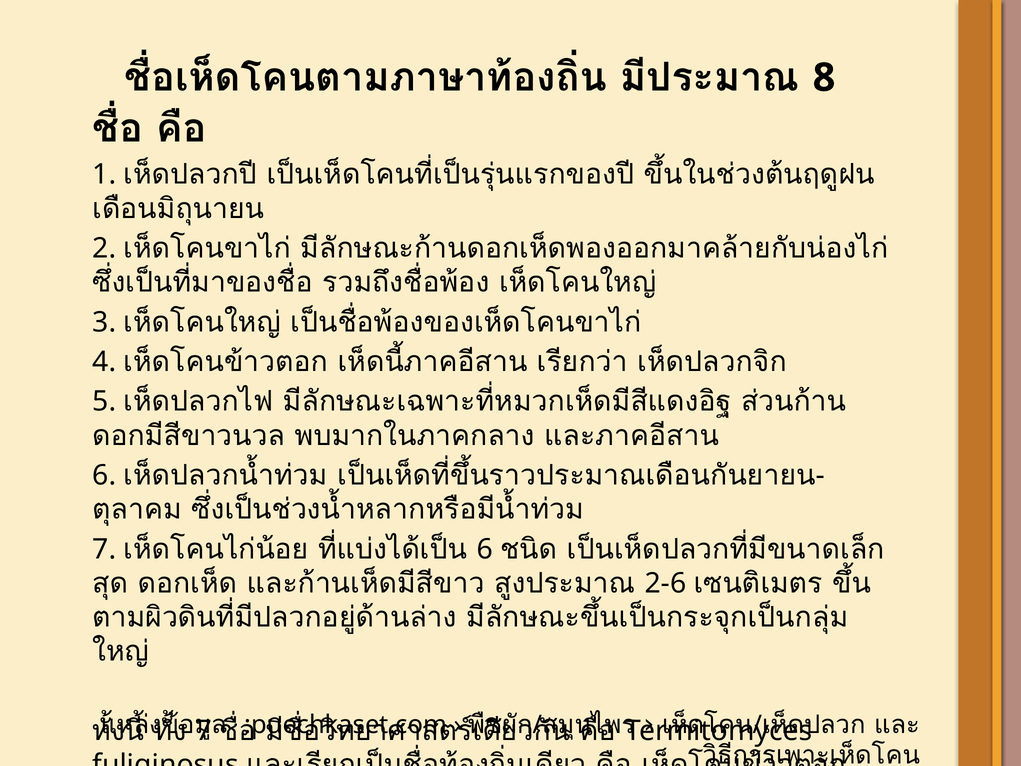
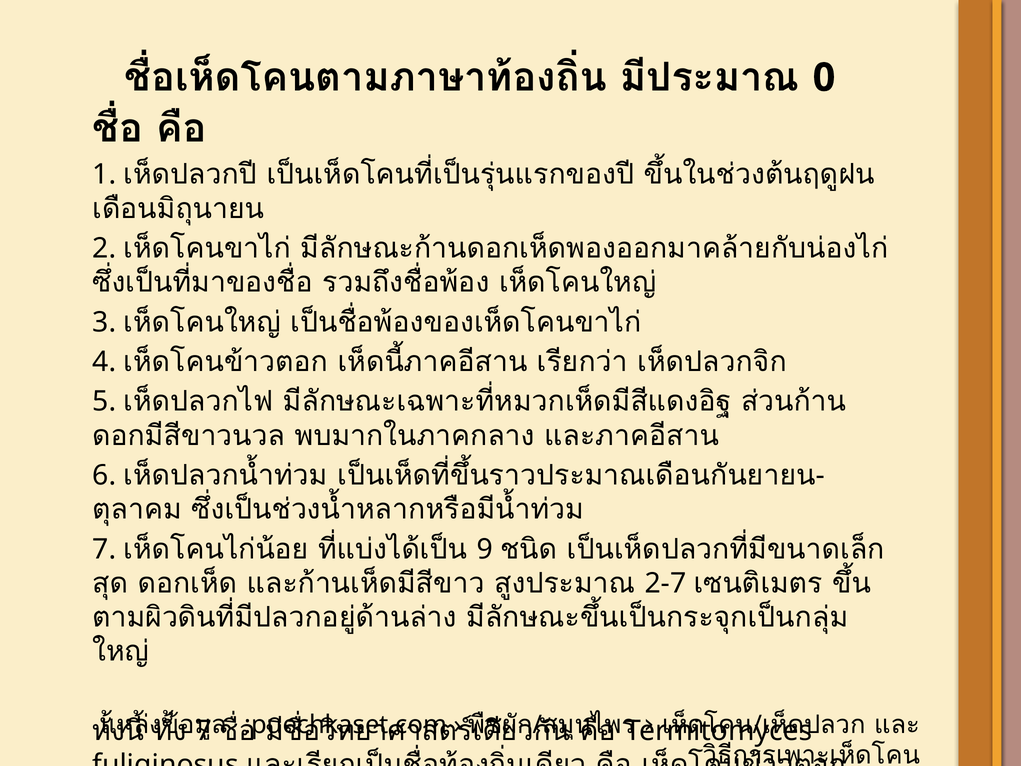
8: 8 -> 0 (824, 78)
6: 6 -> 9 (485, 549)
2-6: 2-6 -> 2-7 (665, 583)
